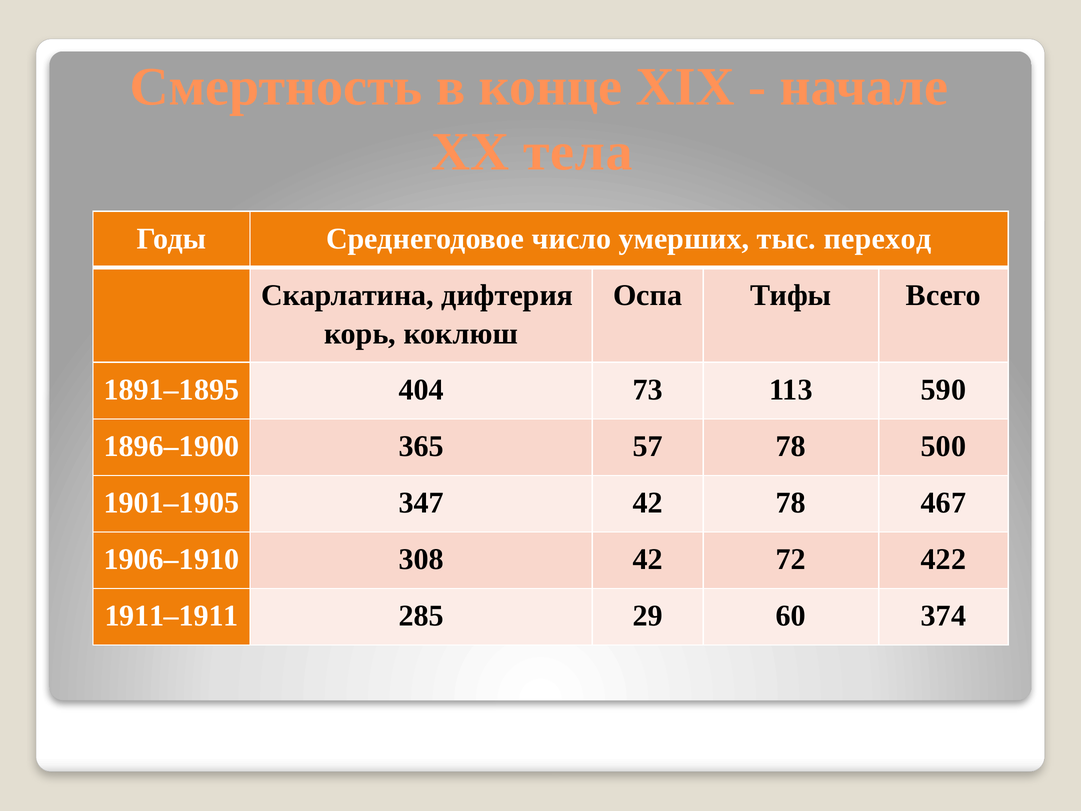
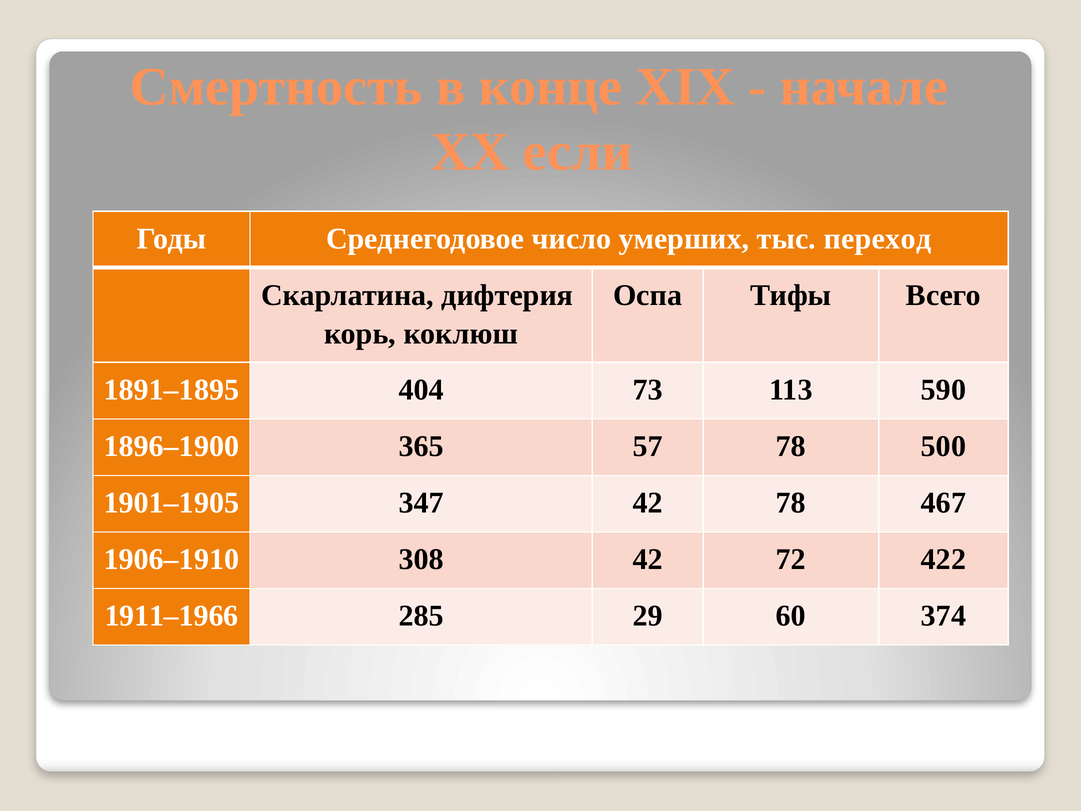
тела: тела -> если (578, 152)
1911–1911: 1911–1911 -> 1911–1966 (172, 616)
